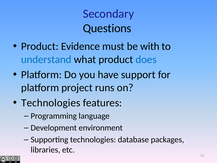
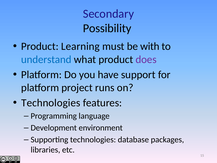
Questions: Questions -> Possibility (107, 28)
Evidence: Evidence -> Learning (80, 46)
does colour: blue -> purple (146, 59)
